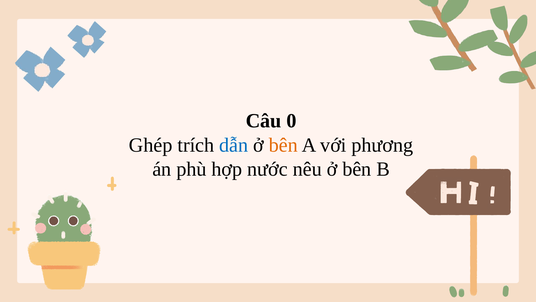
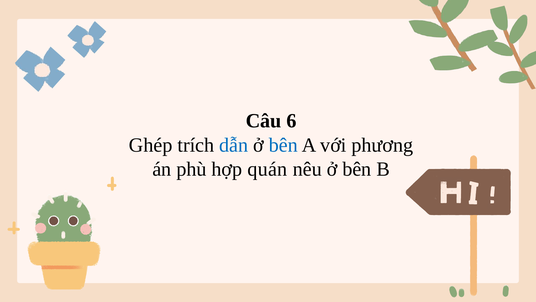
0: 0 -> 6 (292, 121)
bên colour: orange -> blue (283, 145)
nước: nước -> quán (267, 169)
